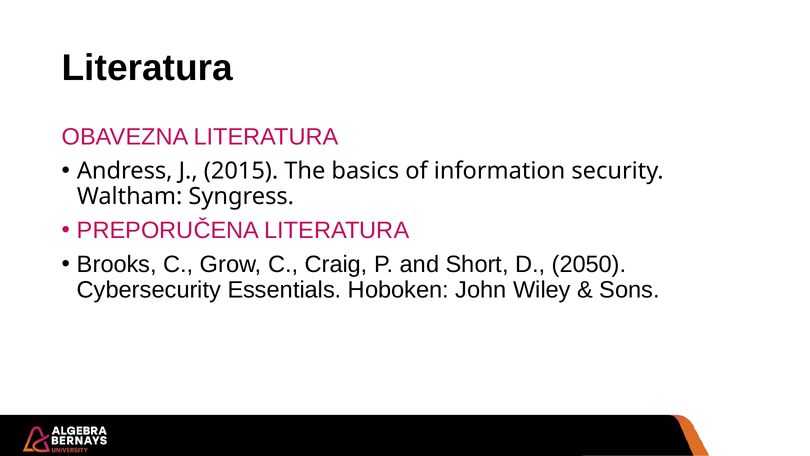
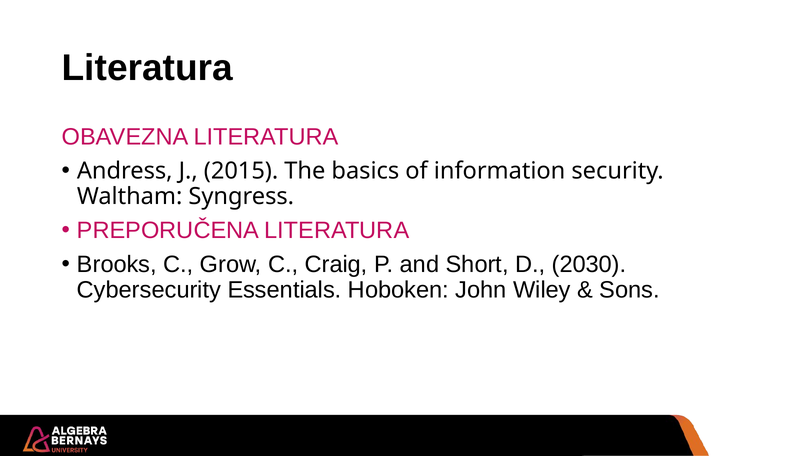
2050: 2050 -> 2030 (589, 264)
